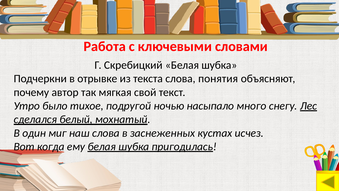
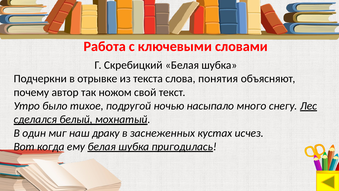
мягкая: мягкая -> ножом (115, 92)
наш слова: слова -> драку (106, 133)
